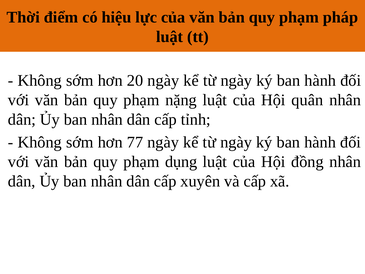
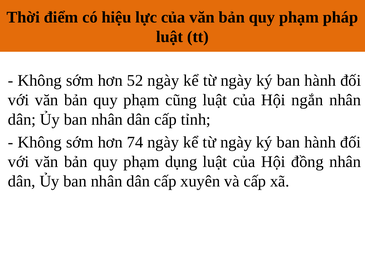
20: 20 -> 52 (135, 81)
nặng: nặng -> cũng (181, 100)
quân: quân -> ngắn (307, 100)
77: 77 -> 74 (135, 142)
